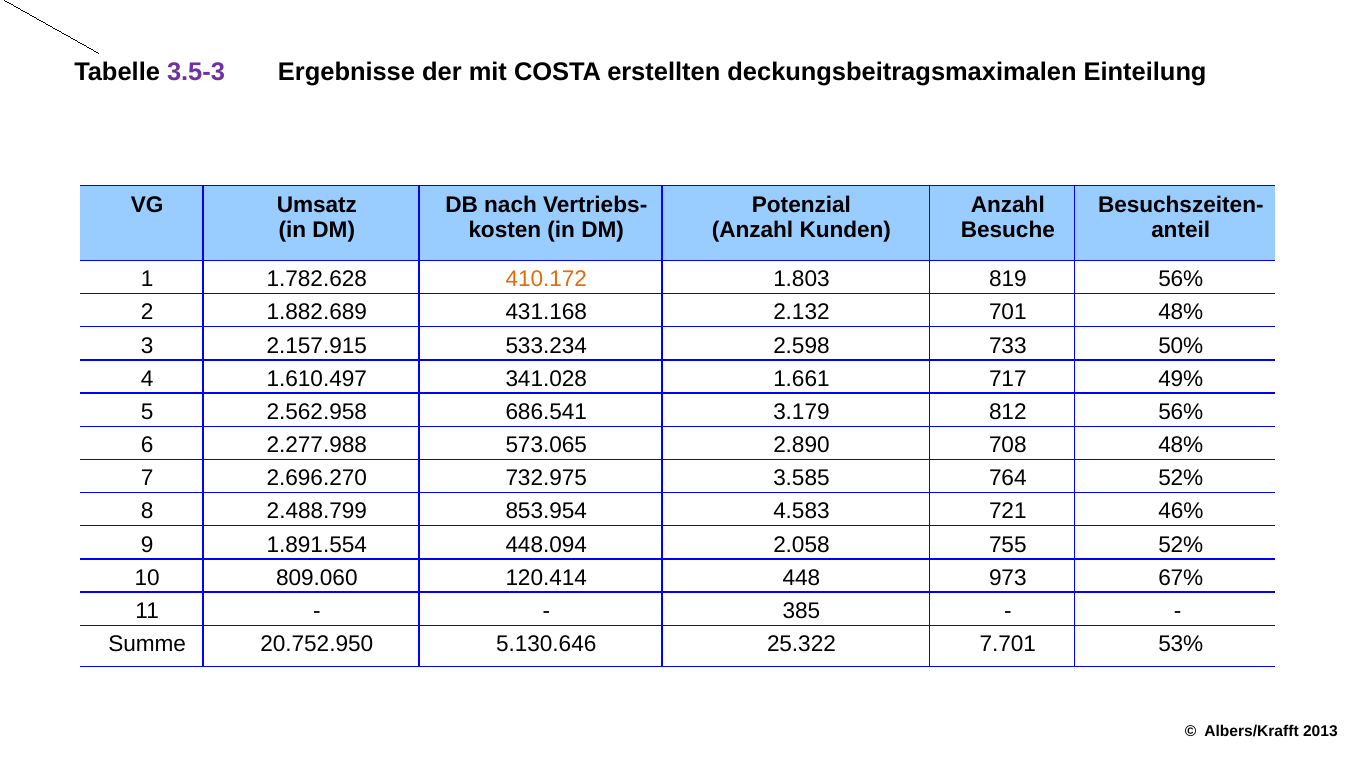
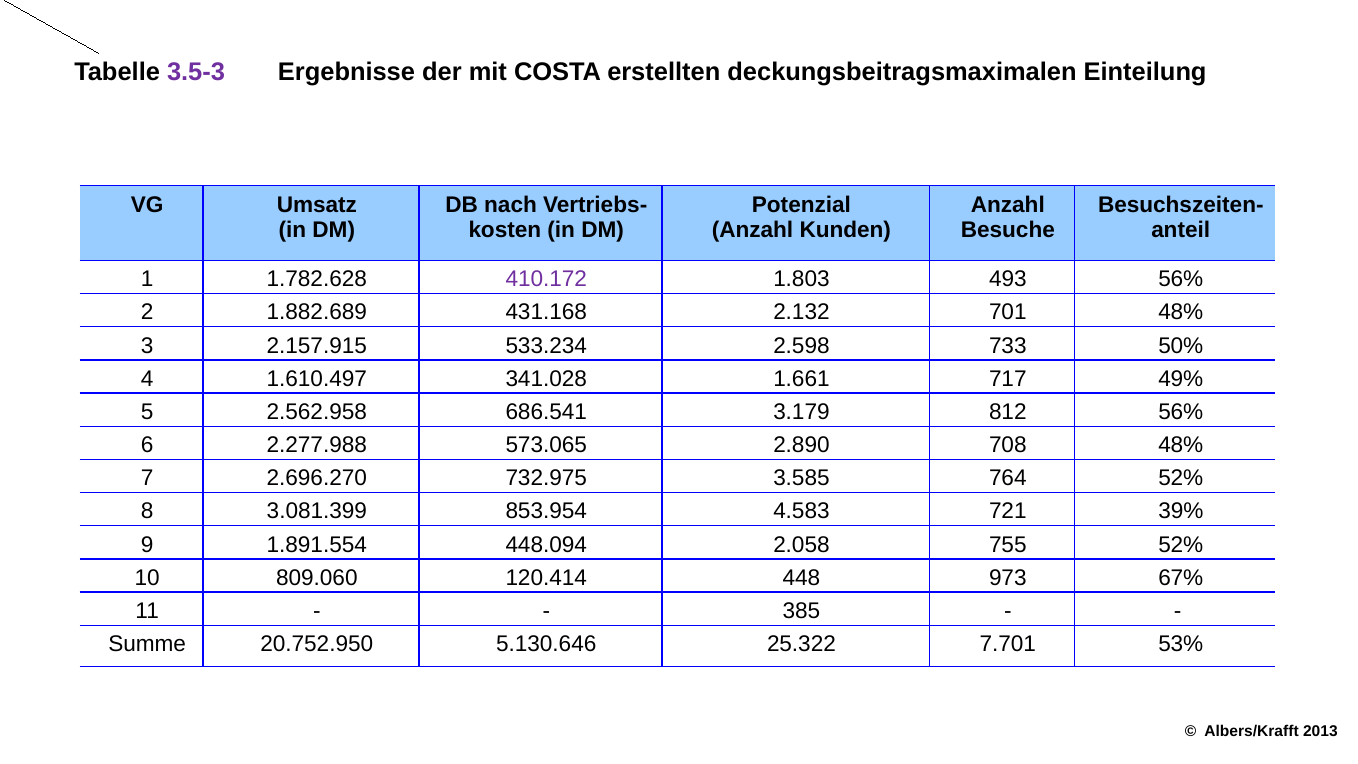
410.172 colour: orange -> purple (546, 279)
819: 819 -> 493 (1008, 279)
2.488.799: 2.488.799 -> 3.081.399 (317, 511)
46%: 46% -> 39% (1181, 511)
